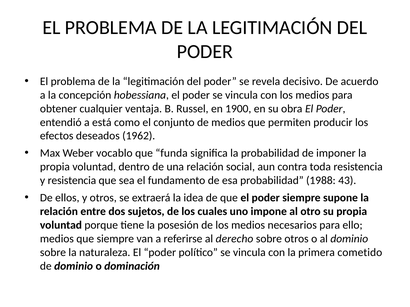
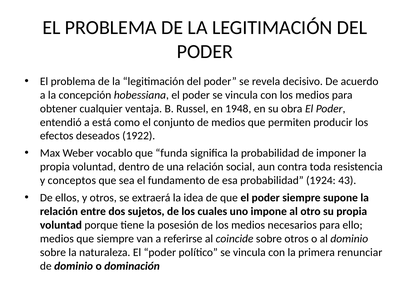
1900: 1900 -> 1948 (238, 109)
1962: 1962 -> 1922 (139, 136)
y resistencia: resistencia -> conceptos (72, 181)
1988: 1988 -> 1924 (321, 181)
derecho: derecho -> coincide (235, 239)
cometido: cometido -> renunciar (360, 253)
